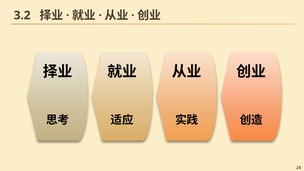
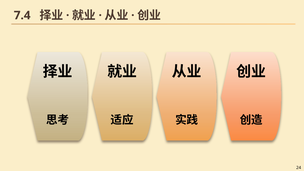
3.2: 3.2 -> 7.4 (22, 15)
